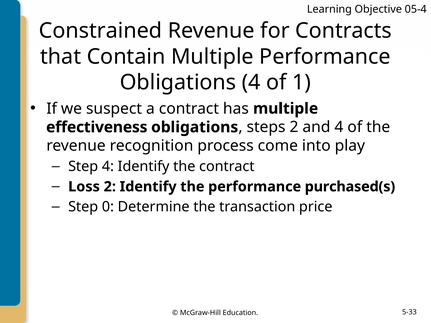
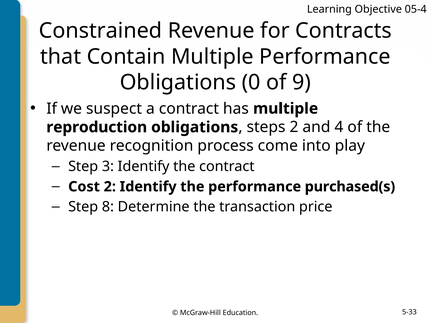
Obligations 4: 4 -> 0 (251, 83)
1: 1 -> 9 (302, 83)
effectiveness: effectiveness -> reproduction (97, 127)
Step 4: 4 -> 3 (108, 167)
Loss: Loss -> Cost (84, 187)
0: 0 -> 8 (108, 207)
